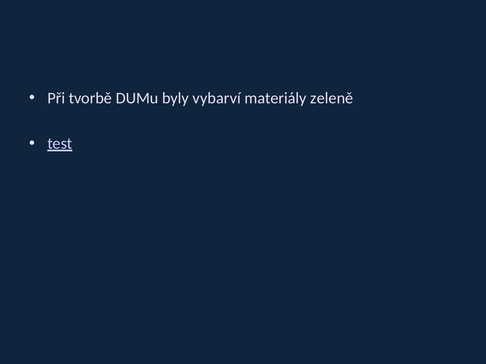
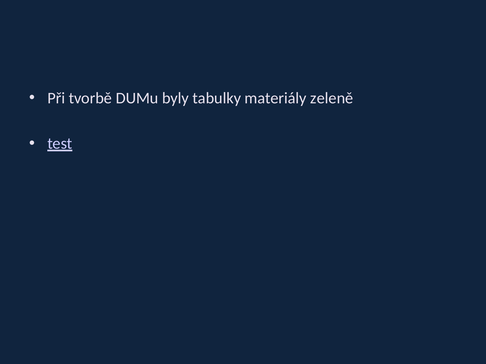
vybarví: vybarví -> tabulky (217, 98)
